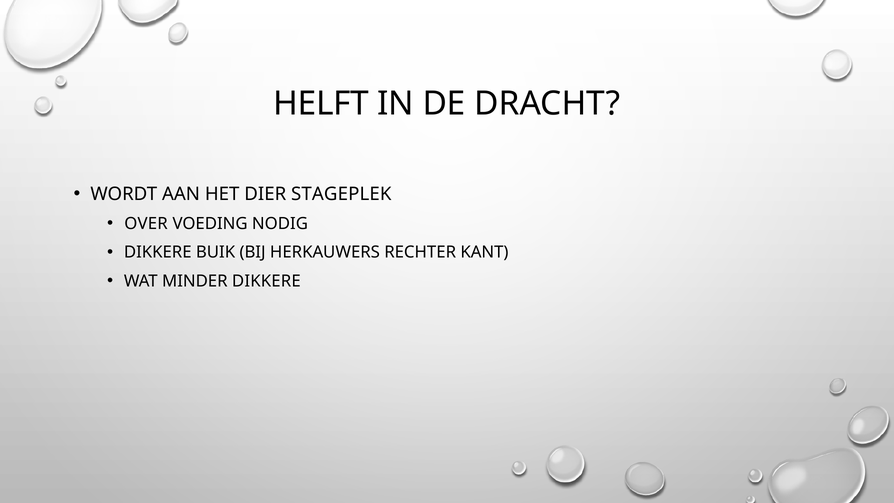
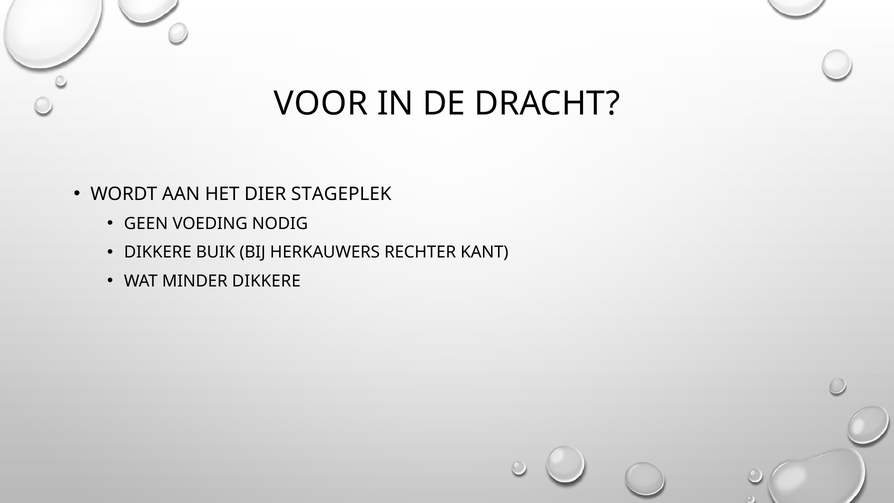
HELFT: HELFT -> VOOR (321, 104)
OVER: OVER -> GEEN (146, 224)
